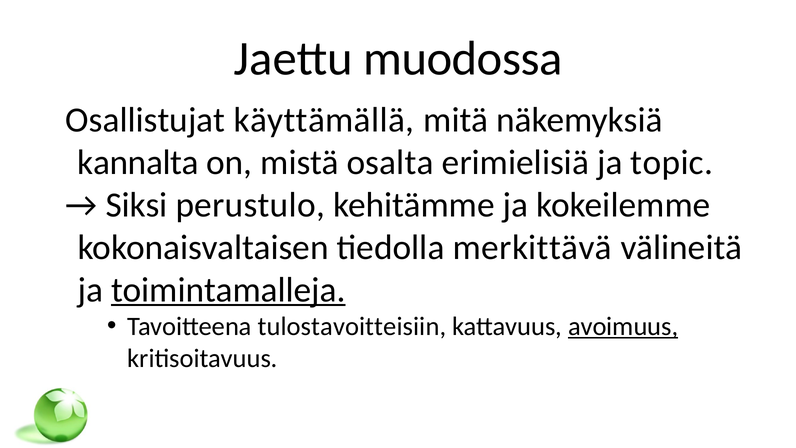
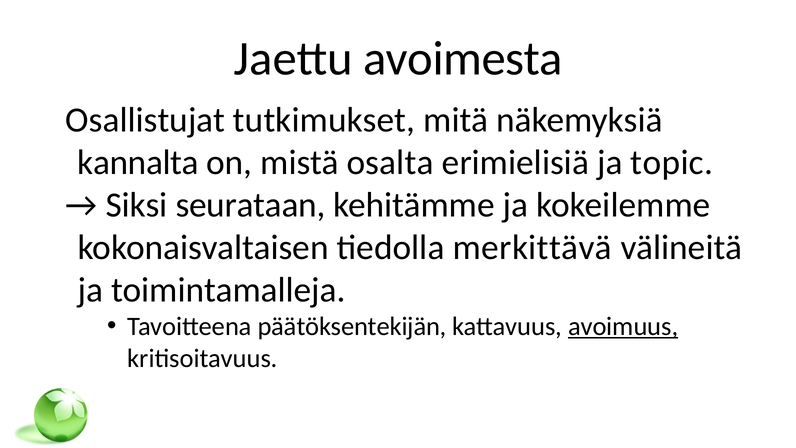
muodossa: muodossa -> avoimesta (463, 59)
käyttämällä: käyttämällä -> tutkimukset (324, 120)
perustulo: perustulo -> seurataan (250, 205)
toimintamalleja underline: present -> none (228, 290)
tulostavoitteisiin: tulostavoitteisiin -> päätöksentekijän (352, 326)
